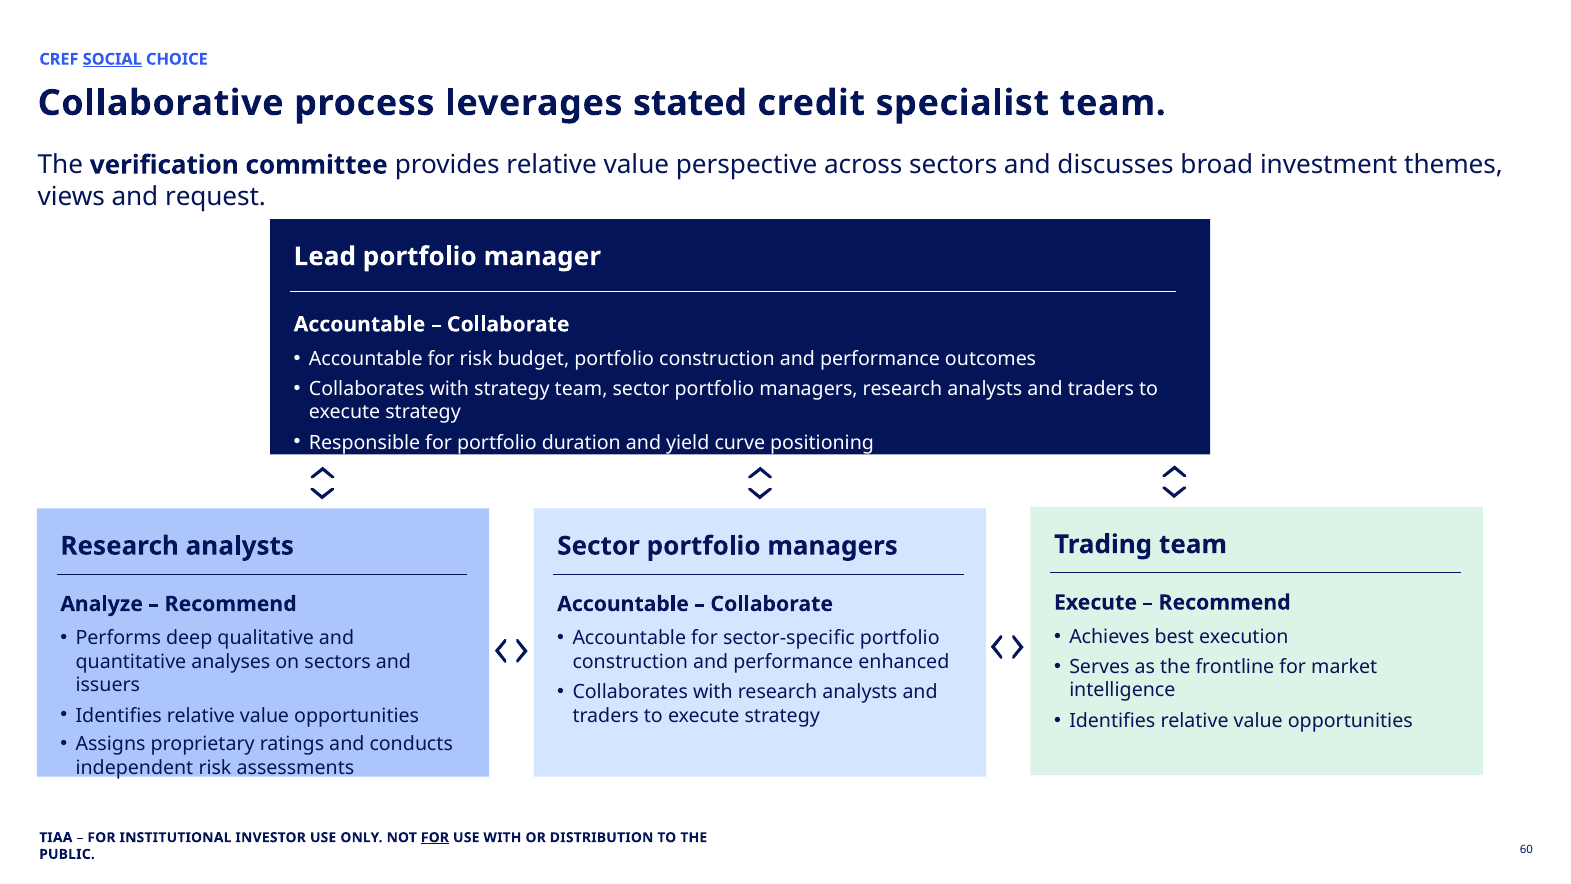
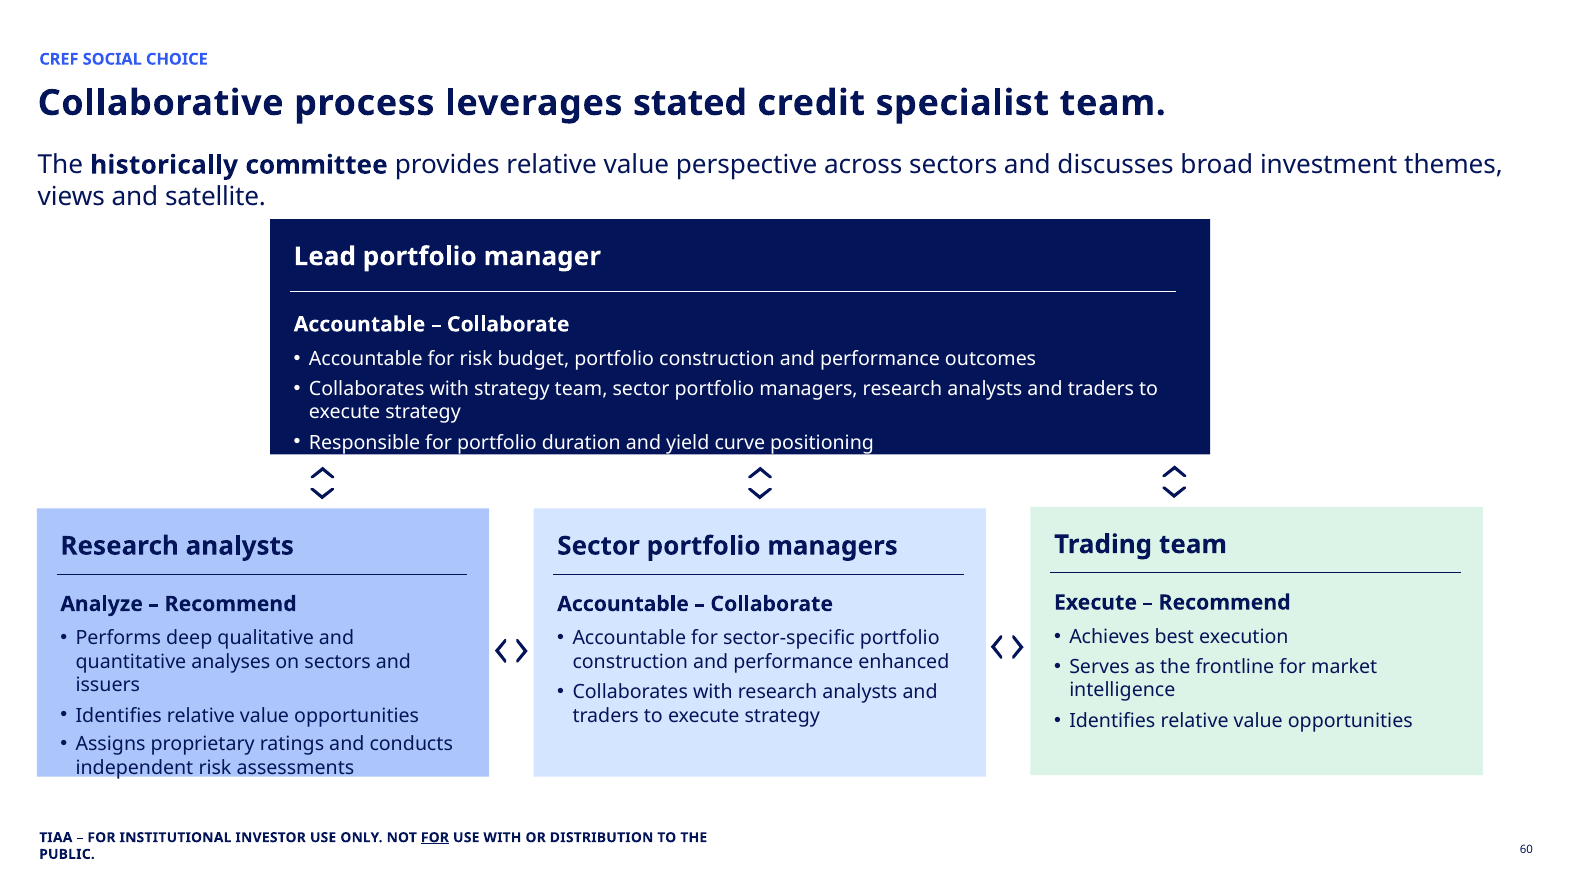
SOCIAL underline: present -> none (112, 59)
verification: verification -> historically (164, 165)
request: request -> satellite (216, 196)
